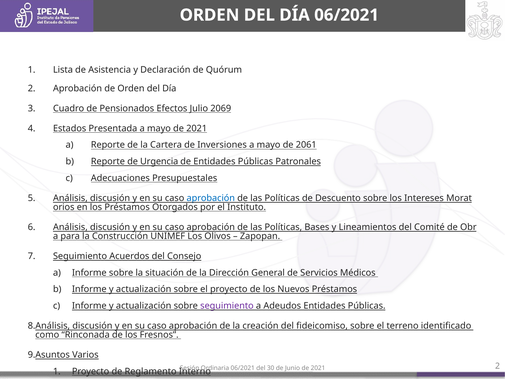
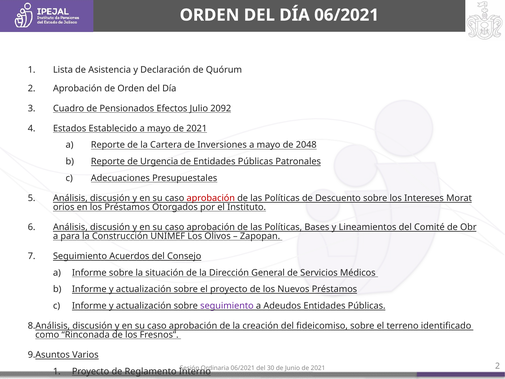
2069: 2069 -> 2092 (221, 108)
Presentada: Presentada -> Establecido (113, 128)
2061: 2061 -> 2048 (306, 145)
aprobación colour: blue -> red (211, 198)
